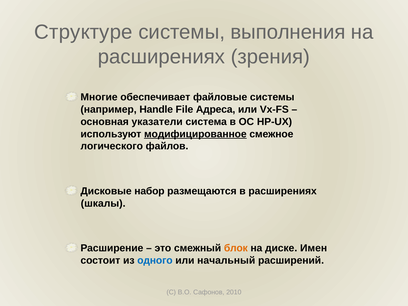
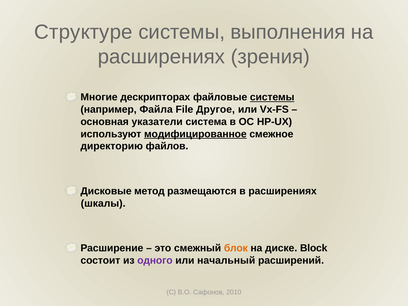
обеспечивает: обеспечивает -> дескрипторах (155, 97)
системы underline: none -> present (272, 97)
Handle: Handle -> Файла (156, 110)
Адреса: Адреса -> Другое (216, 110)
логического: логического -> директорию (112, 146)
набор: набор -> метод (149, 191)
Имен: Имен -> Block (314, 248)
одного colour: blue -> purple (155, 260)
